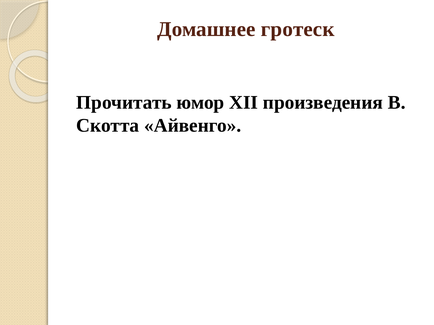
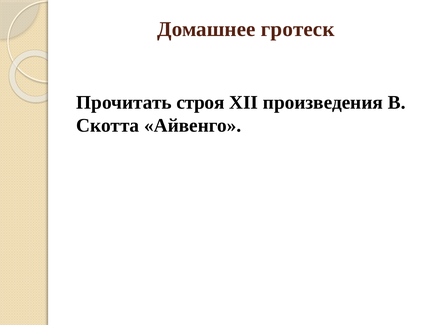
юмор: юмор -> строя (201, 103)
